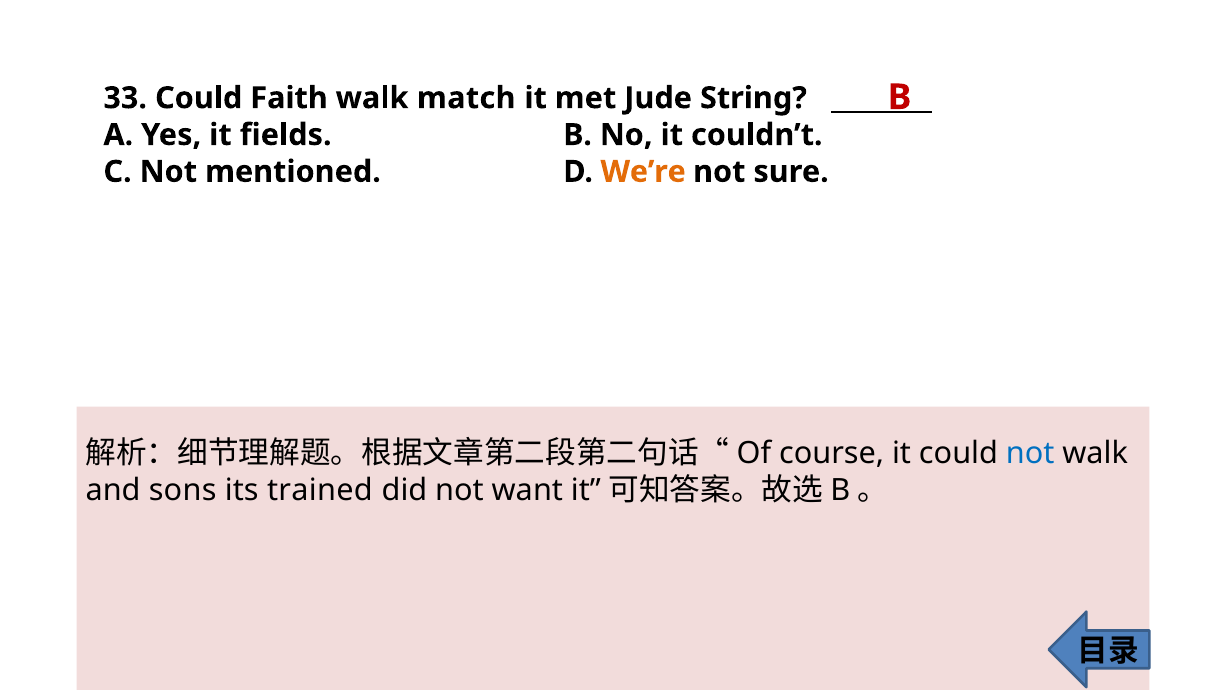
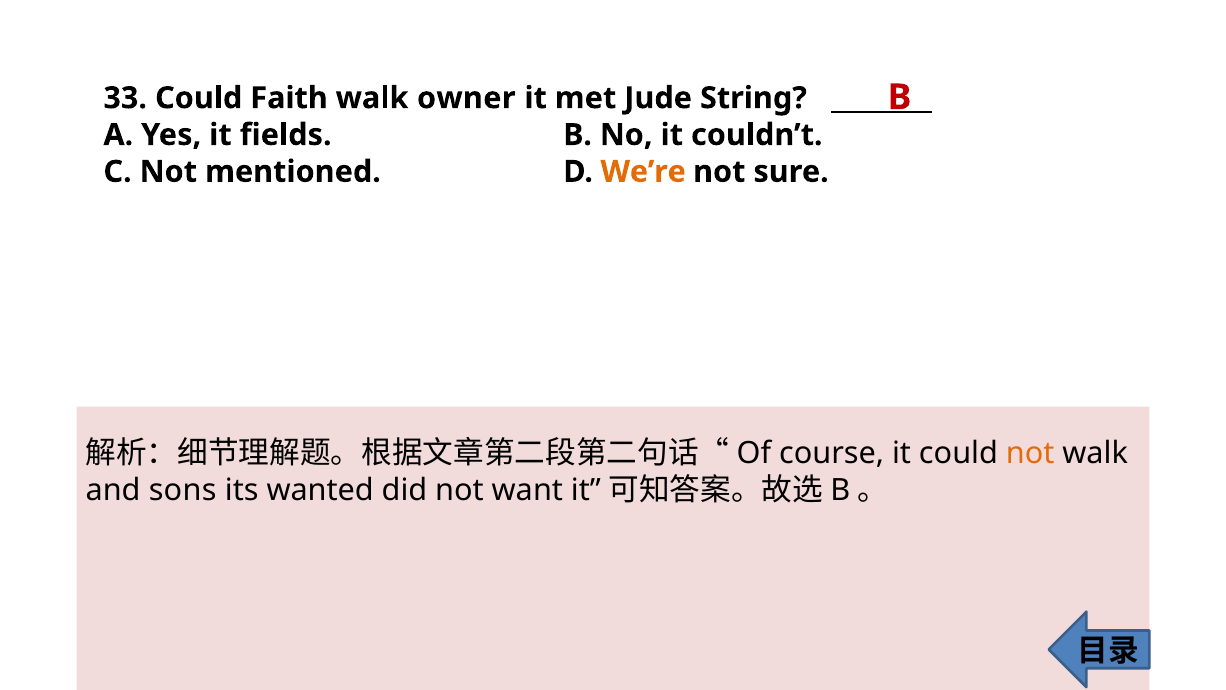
match: match -> owner (466, 98)
not colour: blue -> orange (1030, 453)
trained: trained -> wanted (320, 490)
